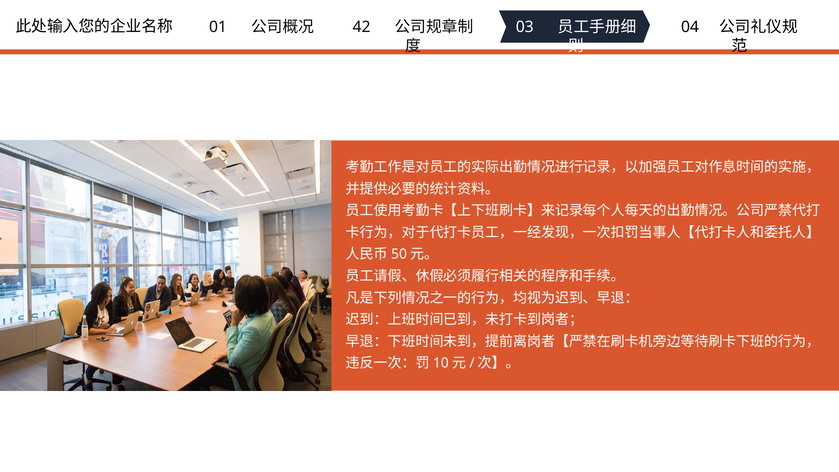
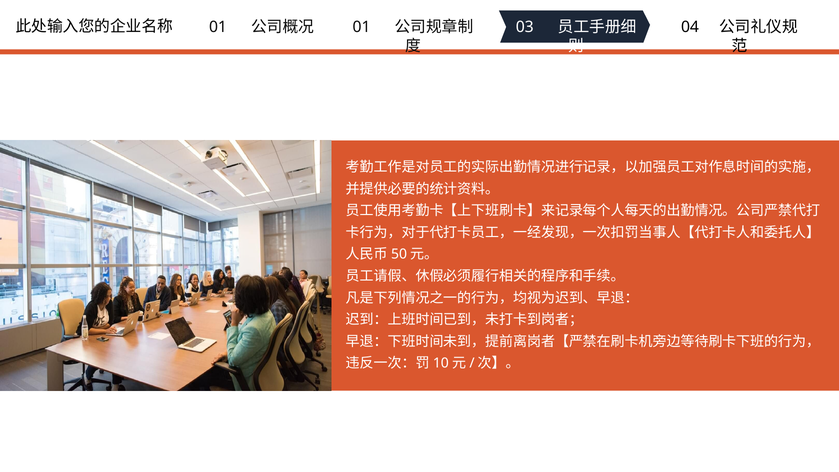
42: 42 -> 01 (362, 27)
